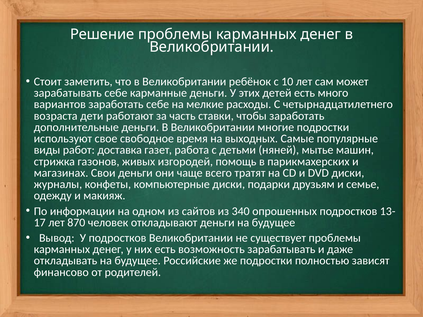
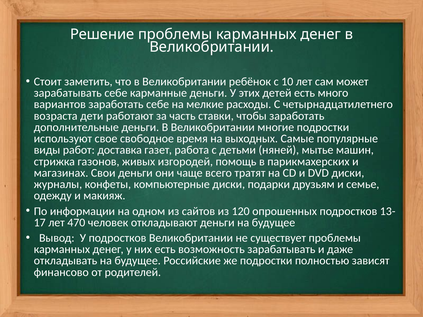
340: 340 -> 120 (241, 211)
870: 870 -> 470 (76, 223)
